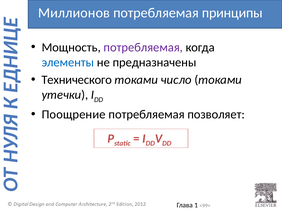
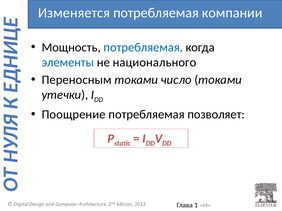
Миллионов: Миллионов -> Изменяется (74, 13)
принципы: принципы -> компании (232, 13)
потребляемая colour: purple -> blue (143, 47)
предназначены: предназначены -> национального (154, 62)
Технического: Технического -> Переносным (77, 80)
